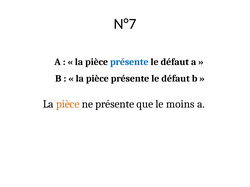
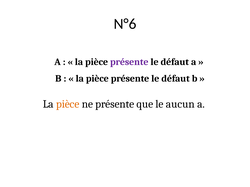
N°7: N°7 -> N°6 (125, 24)
présente colour: blue -> purple (129, 62)
moins: moins -> aucun (180, 104)
